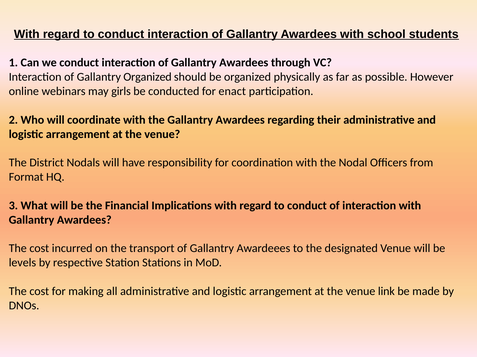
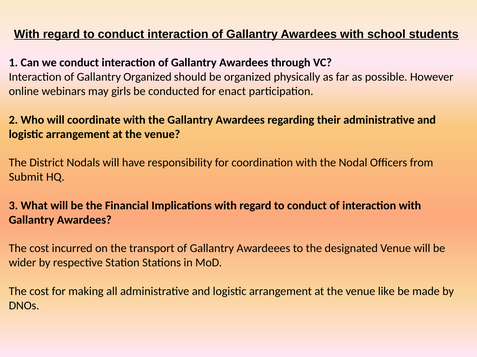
Format: Format -> Submit (26, 177)
levels: levels -> wider (22, 263)
link: link -> like (386, 292)
